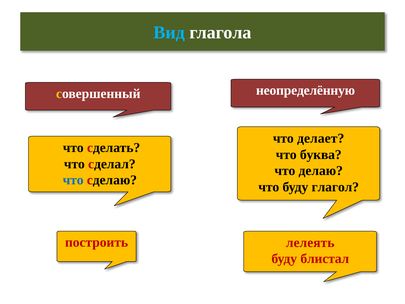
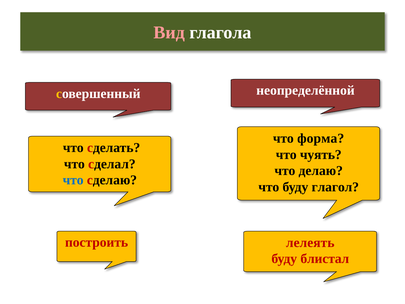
Вид colour: light blue -> pink (169, 33)
неопределённую: неопределённую -> неопределённой (305, 90)
делает: делает -> форма (321, 138)
буква: буква -> чуять (321, 154)
